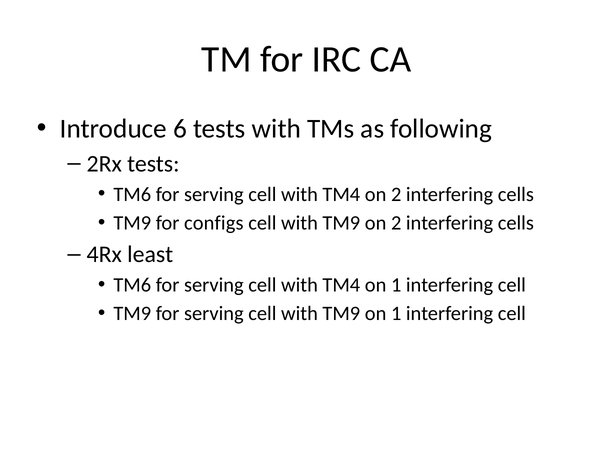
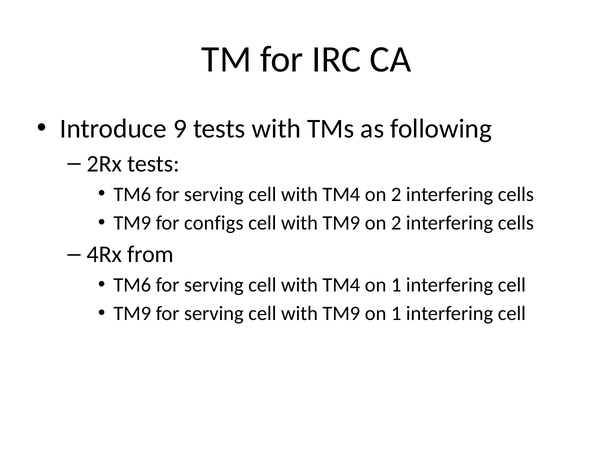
6: 6 -> 9 (180, 129)
least: least -> from (150, 254)
